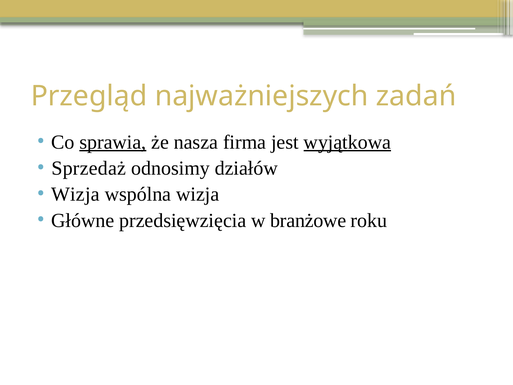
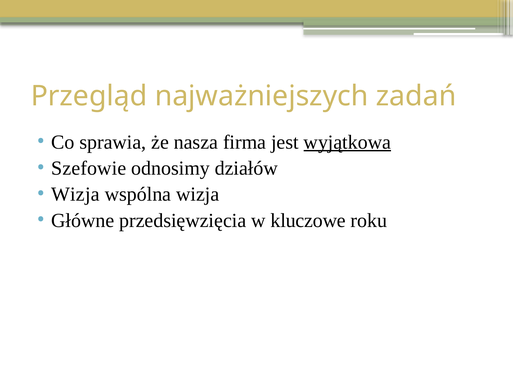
sprawia underline: present -> none (113, 142)
Sprzedaż: Sprzedaż -> Szefowie (89, 168)
branżowe: branżowe -> kluczowe (308, 220)
